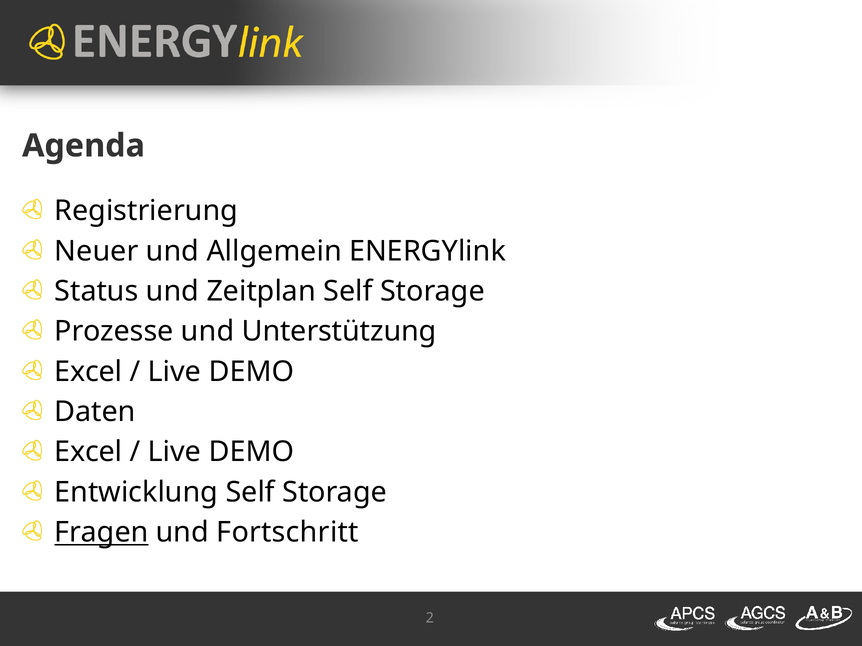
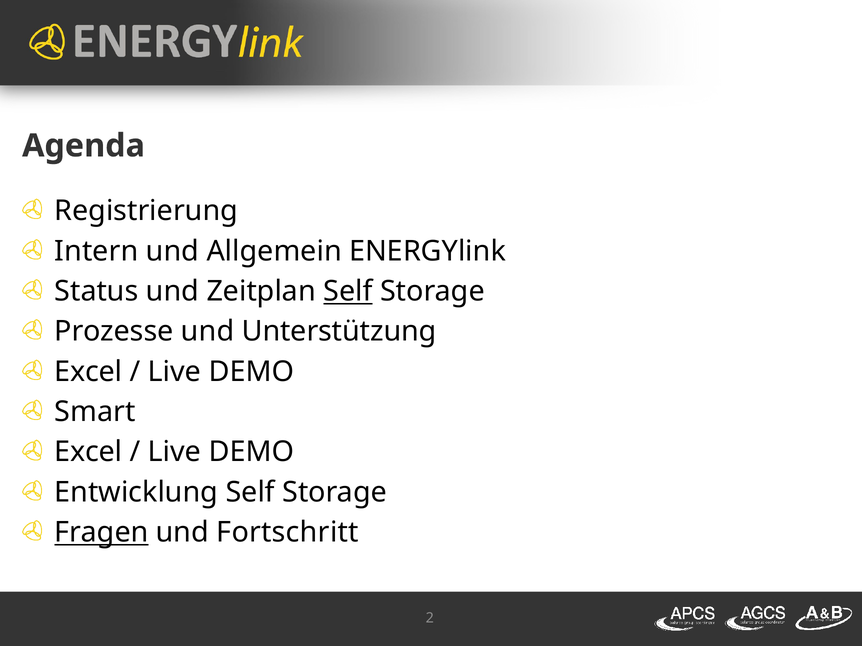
Neuer: Neuer -> Intern (96, 251)
Self underline: none -> present (348, 292)
Daten: Daten -> Smart (95, 412)
